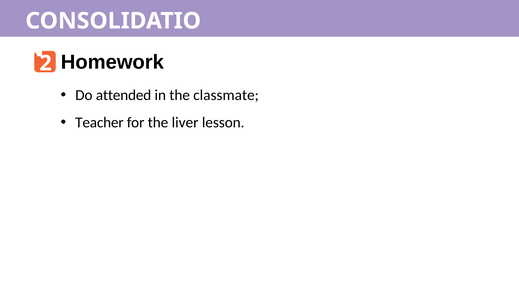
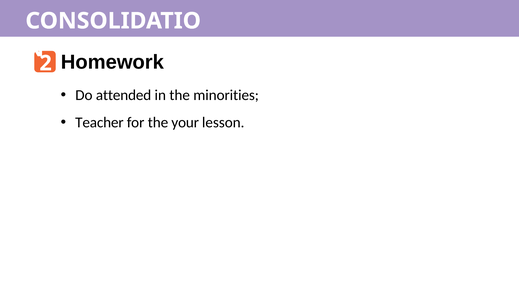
classmate: classmate -> minorities (226, 95)
liver: liver -> your (185, 123)
